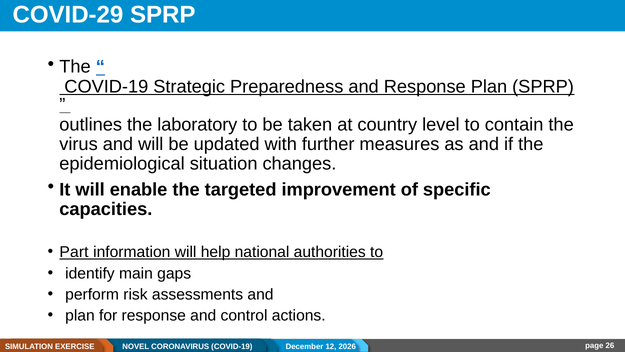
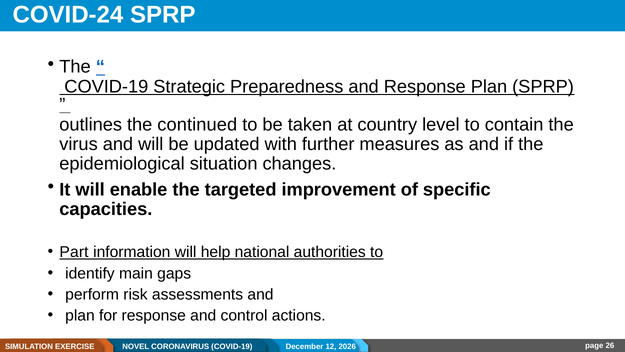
COVID-29: COVID-29 -> COVID-24 (68, 15)
laboratory: laboratory -> continued (197, 124)
